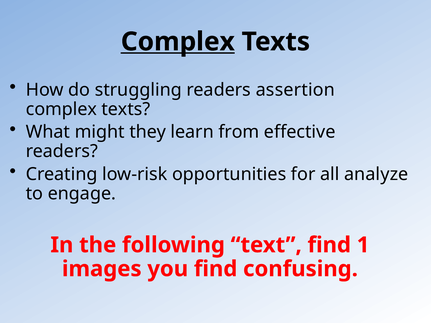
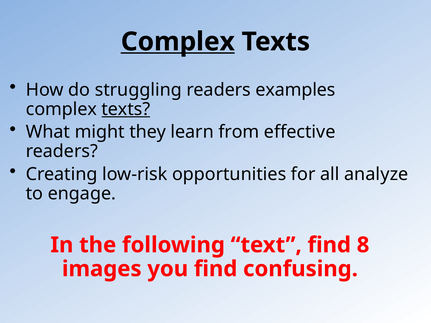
assertion: assertion -> examples (295, 90)
texts underline: none -> present (126, 109)
1: 1 -> 8 (363, 245)
